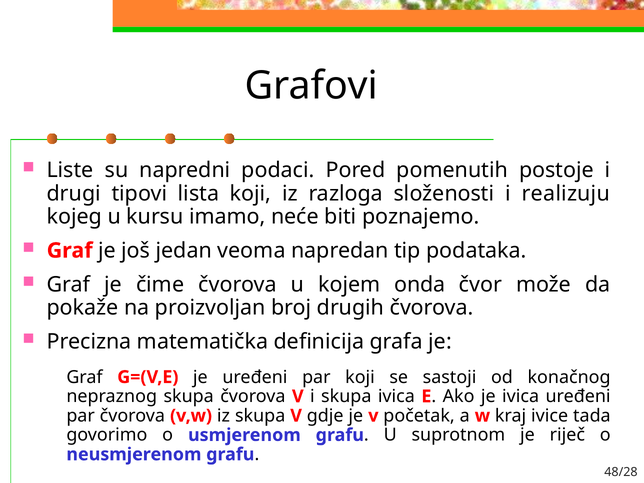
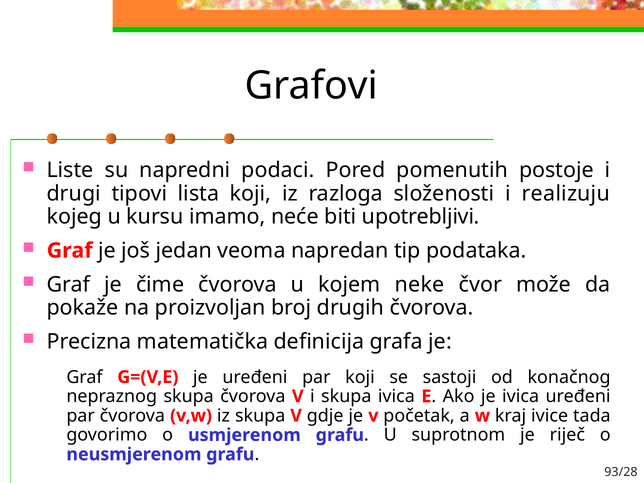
poznajemo: poznajemo -> upotrebljivi (421, 217)
onda: onda -> neke (419, 284)
48/28: 48/28 -> 93/28 (621, 472)
